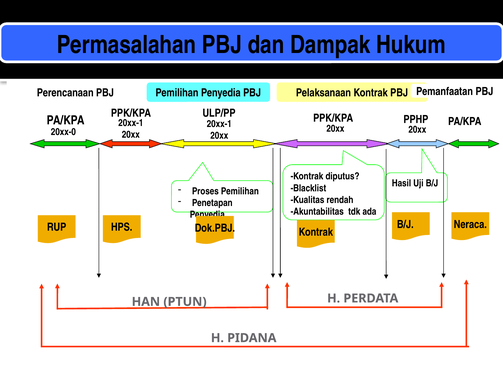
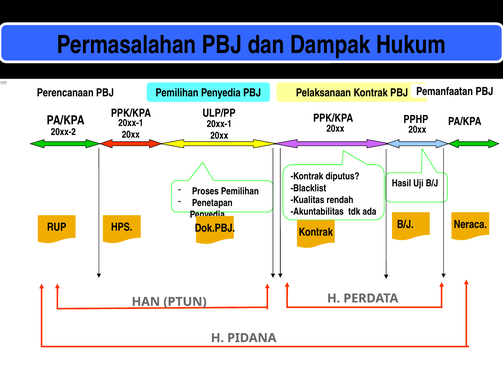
20xx-0: 20xx-0 -> 20xx-2 (63, 132)
